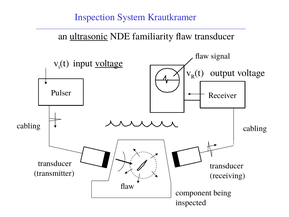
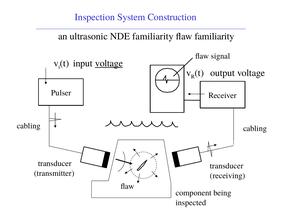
Krautkramer: Krautkramer -> Construction (172, 17)
ultrasonic underline: present -> none (89, 36)
flaw transducer: transducer -> familiarity (214, 36)
